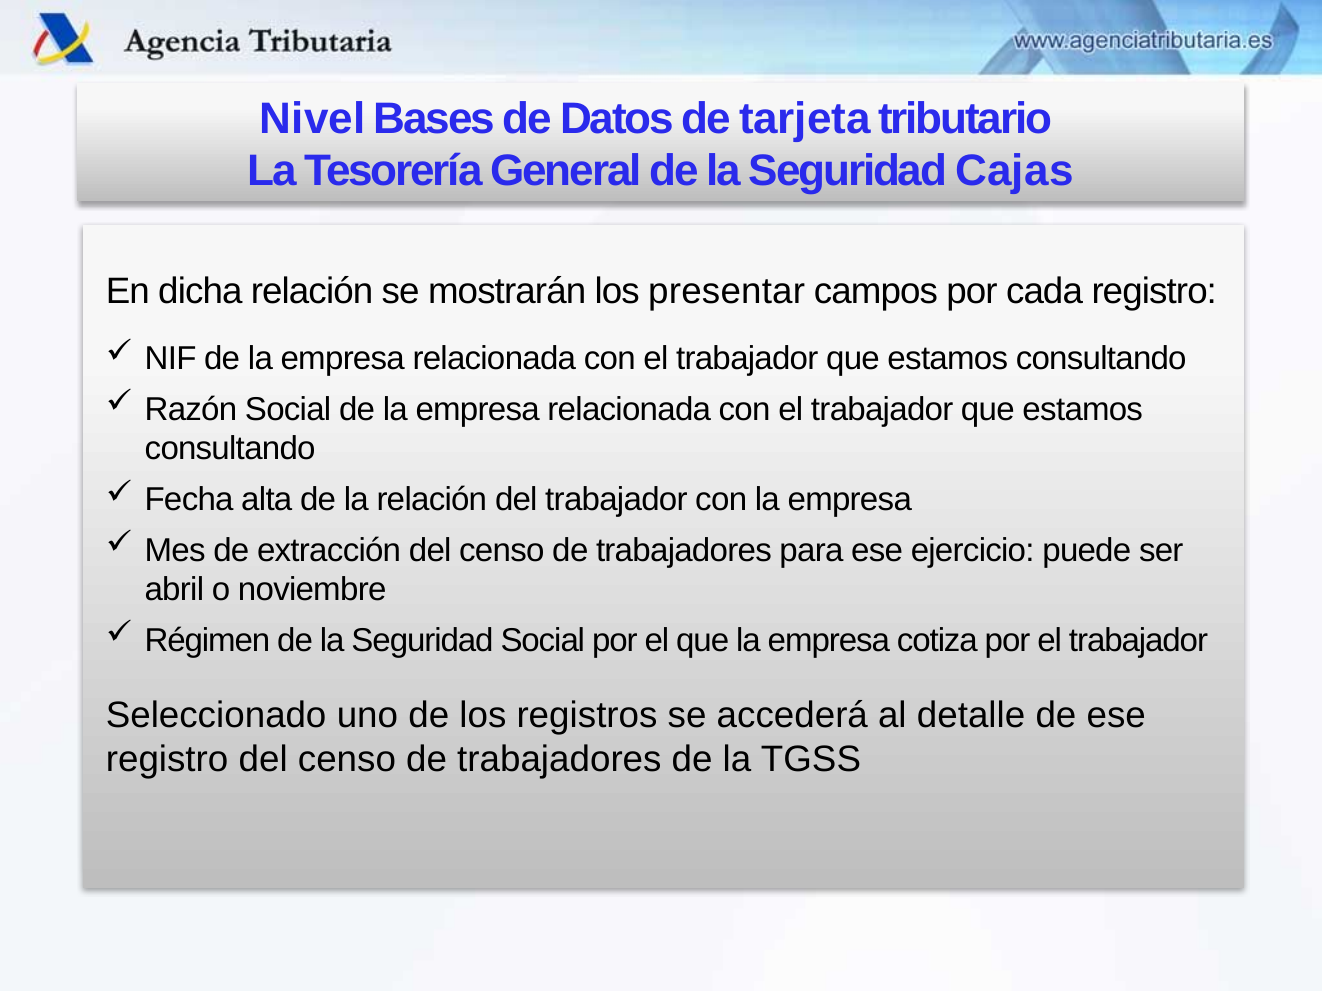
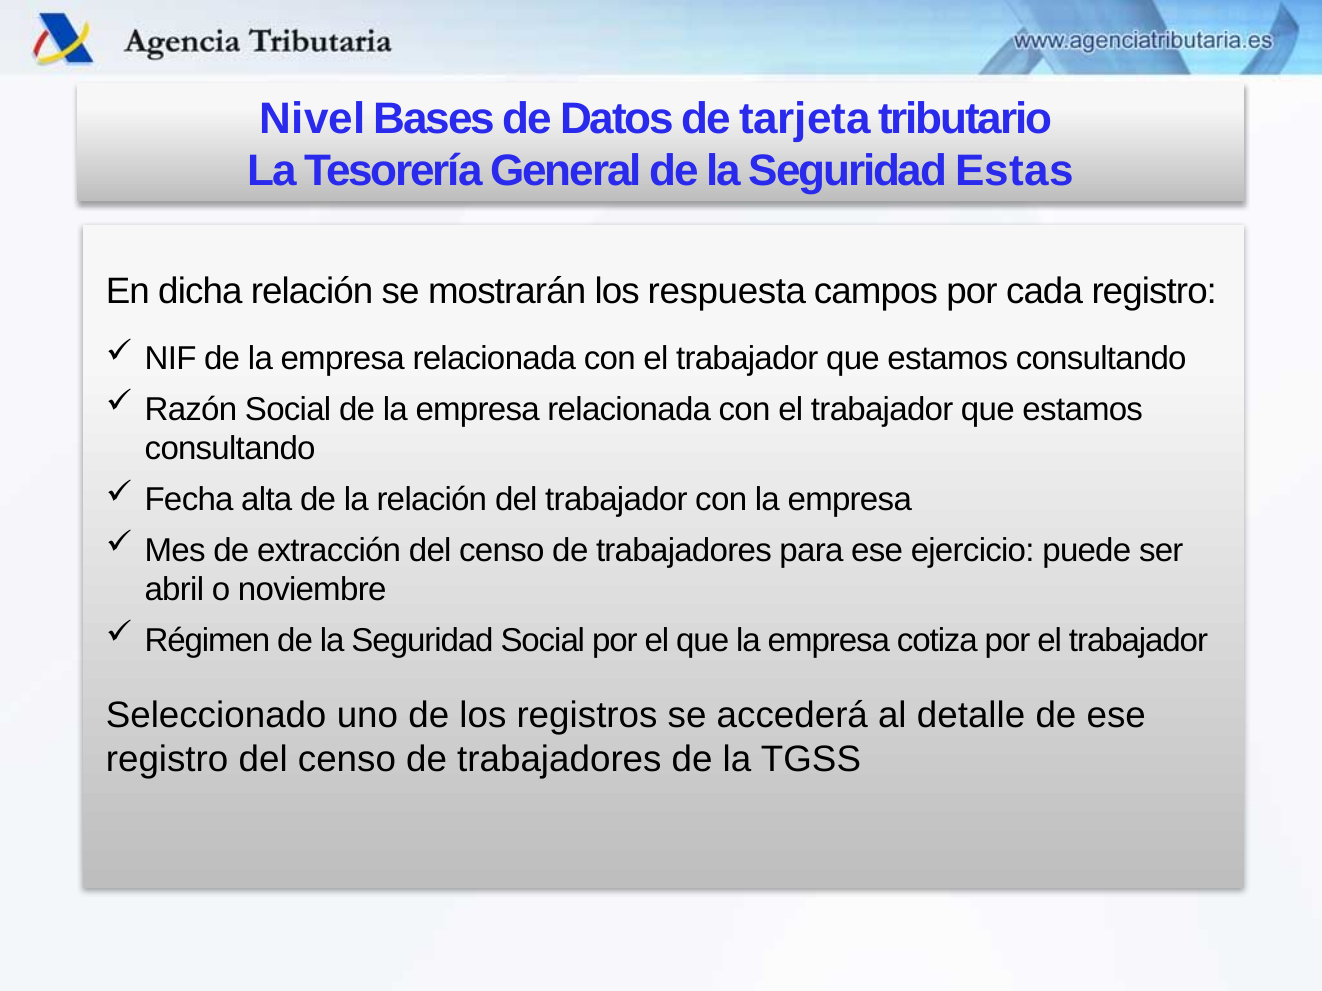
Cajas: Cajas -> Estas (1014, 171)
presentar: presentar -> respuesta (727, 292)
